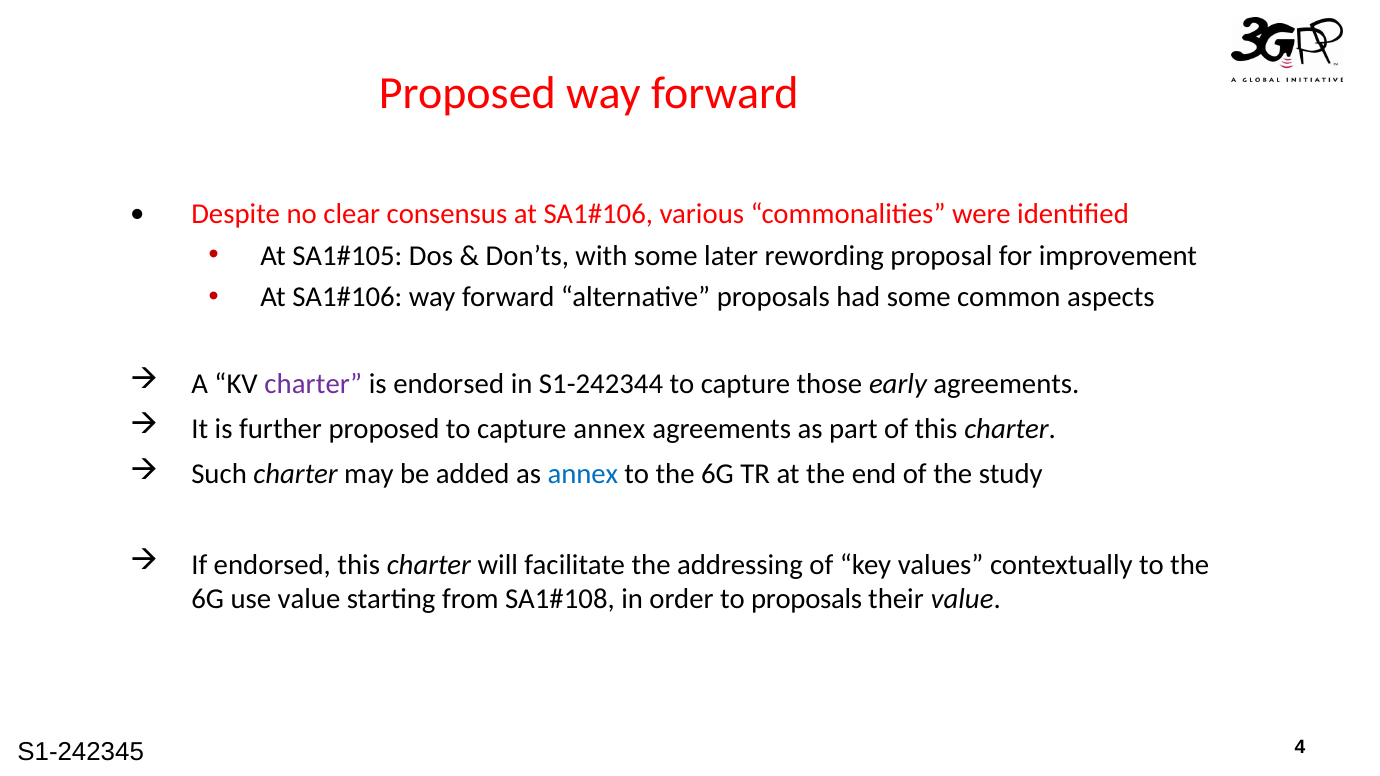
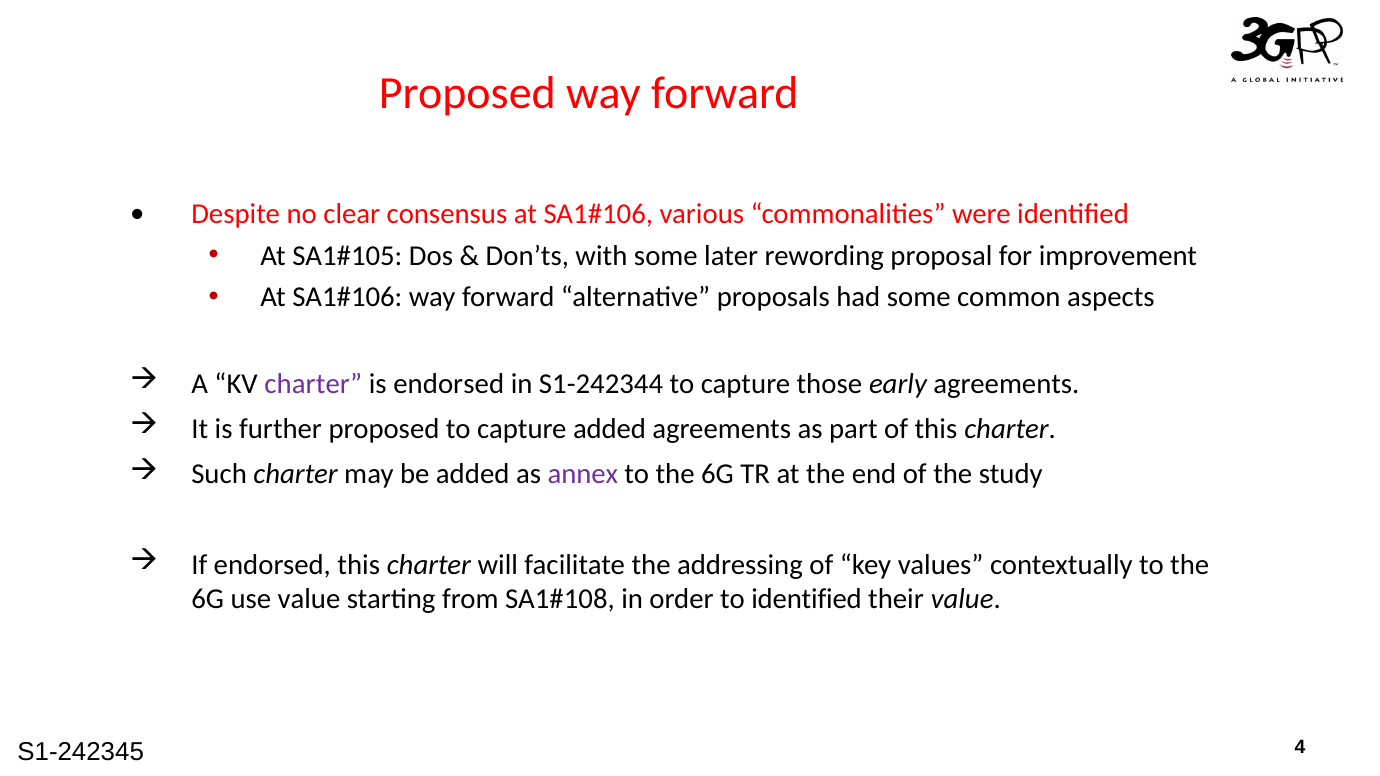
capture annex: annex -> added (610, 429)
annex colour: blue -> purple (583, 475)
to proposals: proposals -> identified (807, 600)
